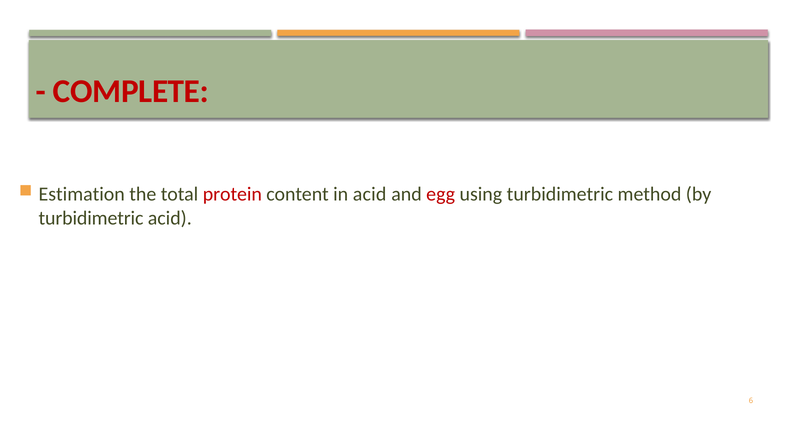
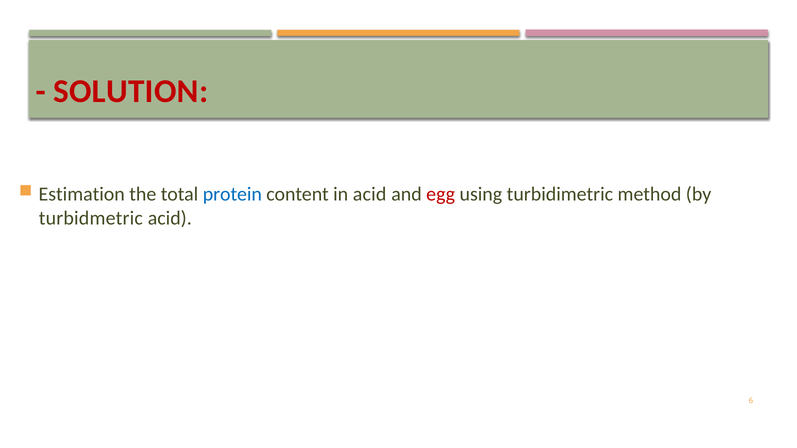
COMPLETE: COMPLETE -> SOLUTION (131, 91)
protein colour: red -> blue (232, 194)
turbidimetric: turbidimetric -> turbidmetric (91, 218)
